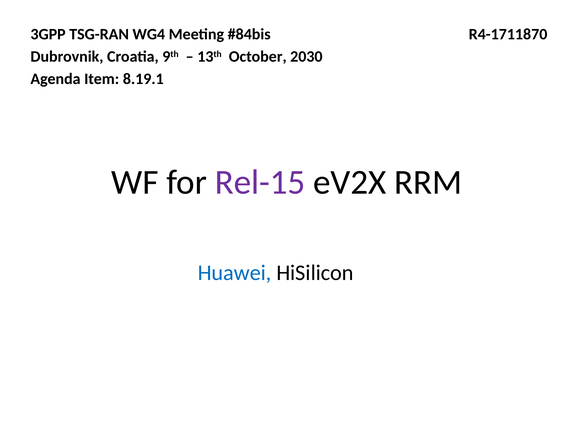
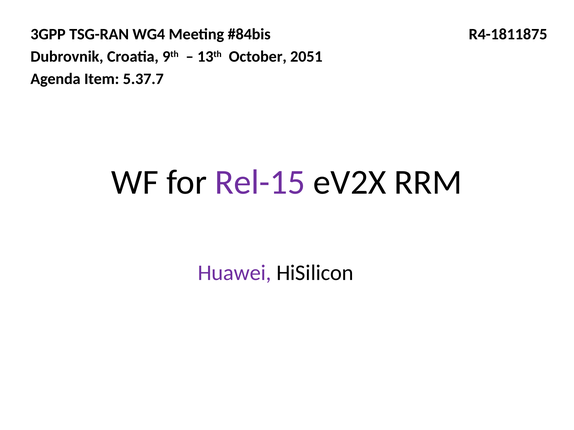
R4-1711870: R4-1711870 -> R4-1811875 (508, 34)
2030: 2030 -> 2051 (306, 57)
8.19.1: 8.19.1 -> 5.37.7 (143, 79)
Huawei colour: blue -> purple (235, 273)
